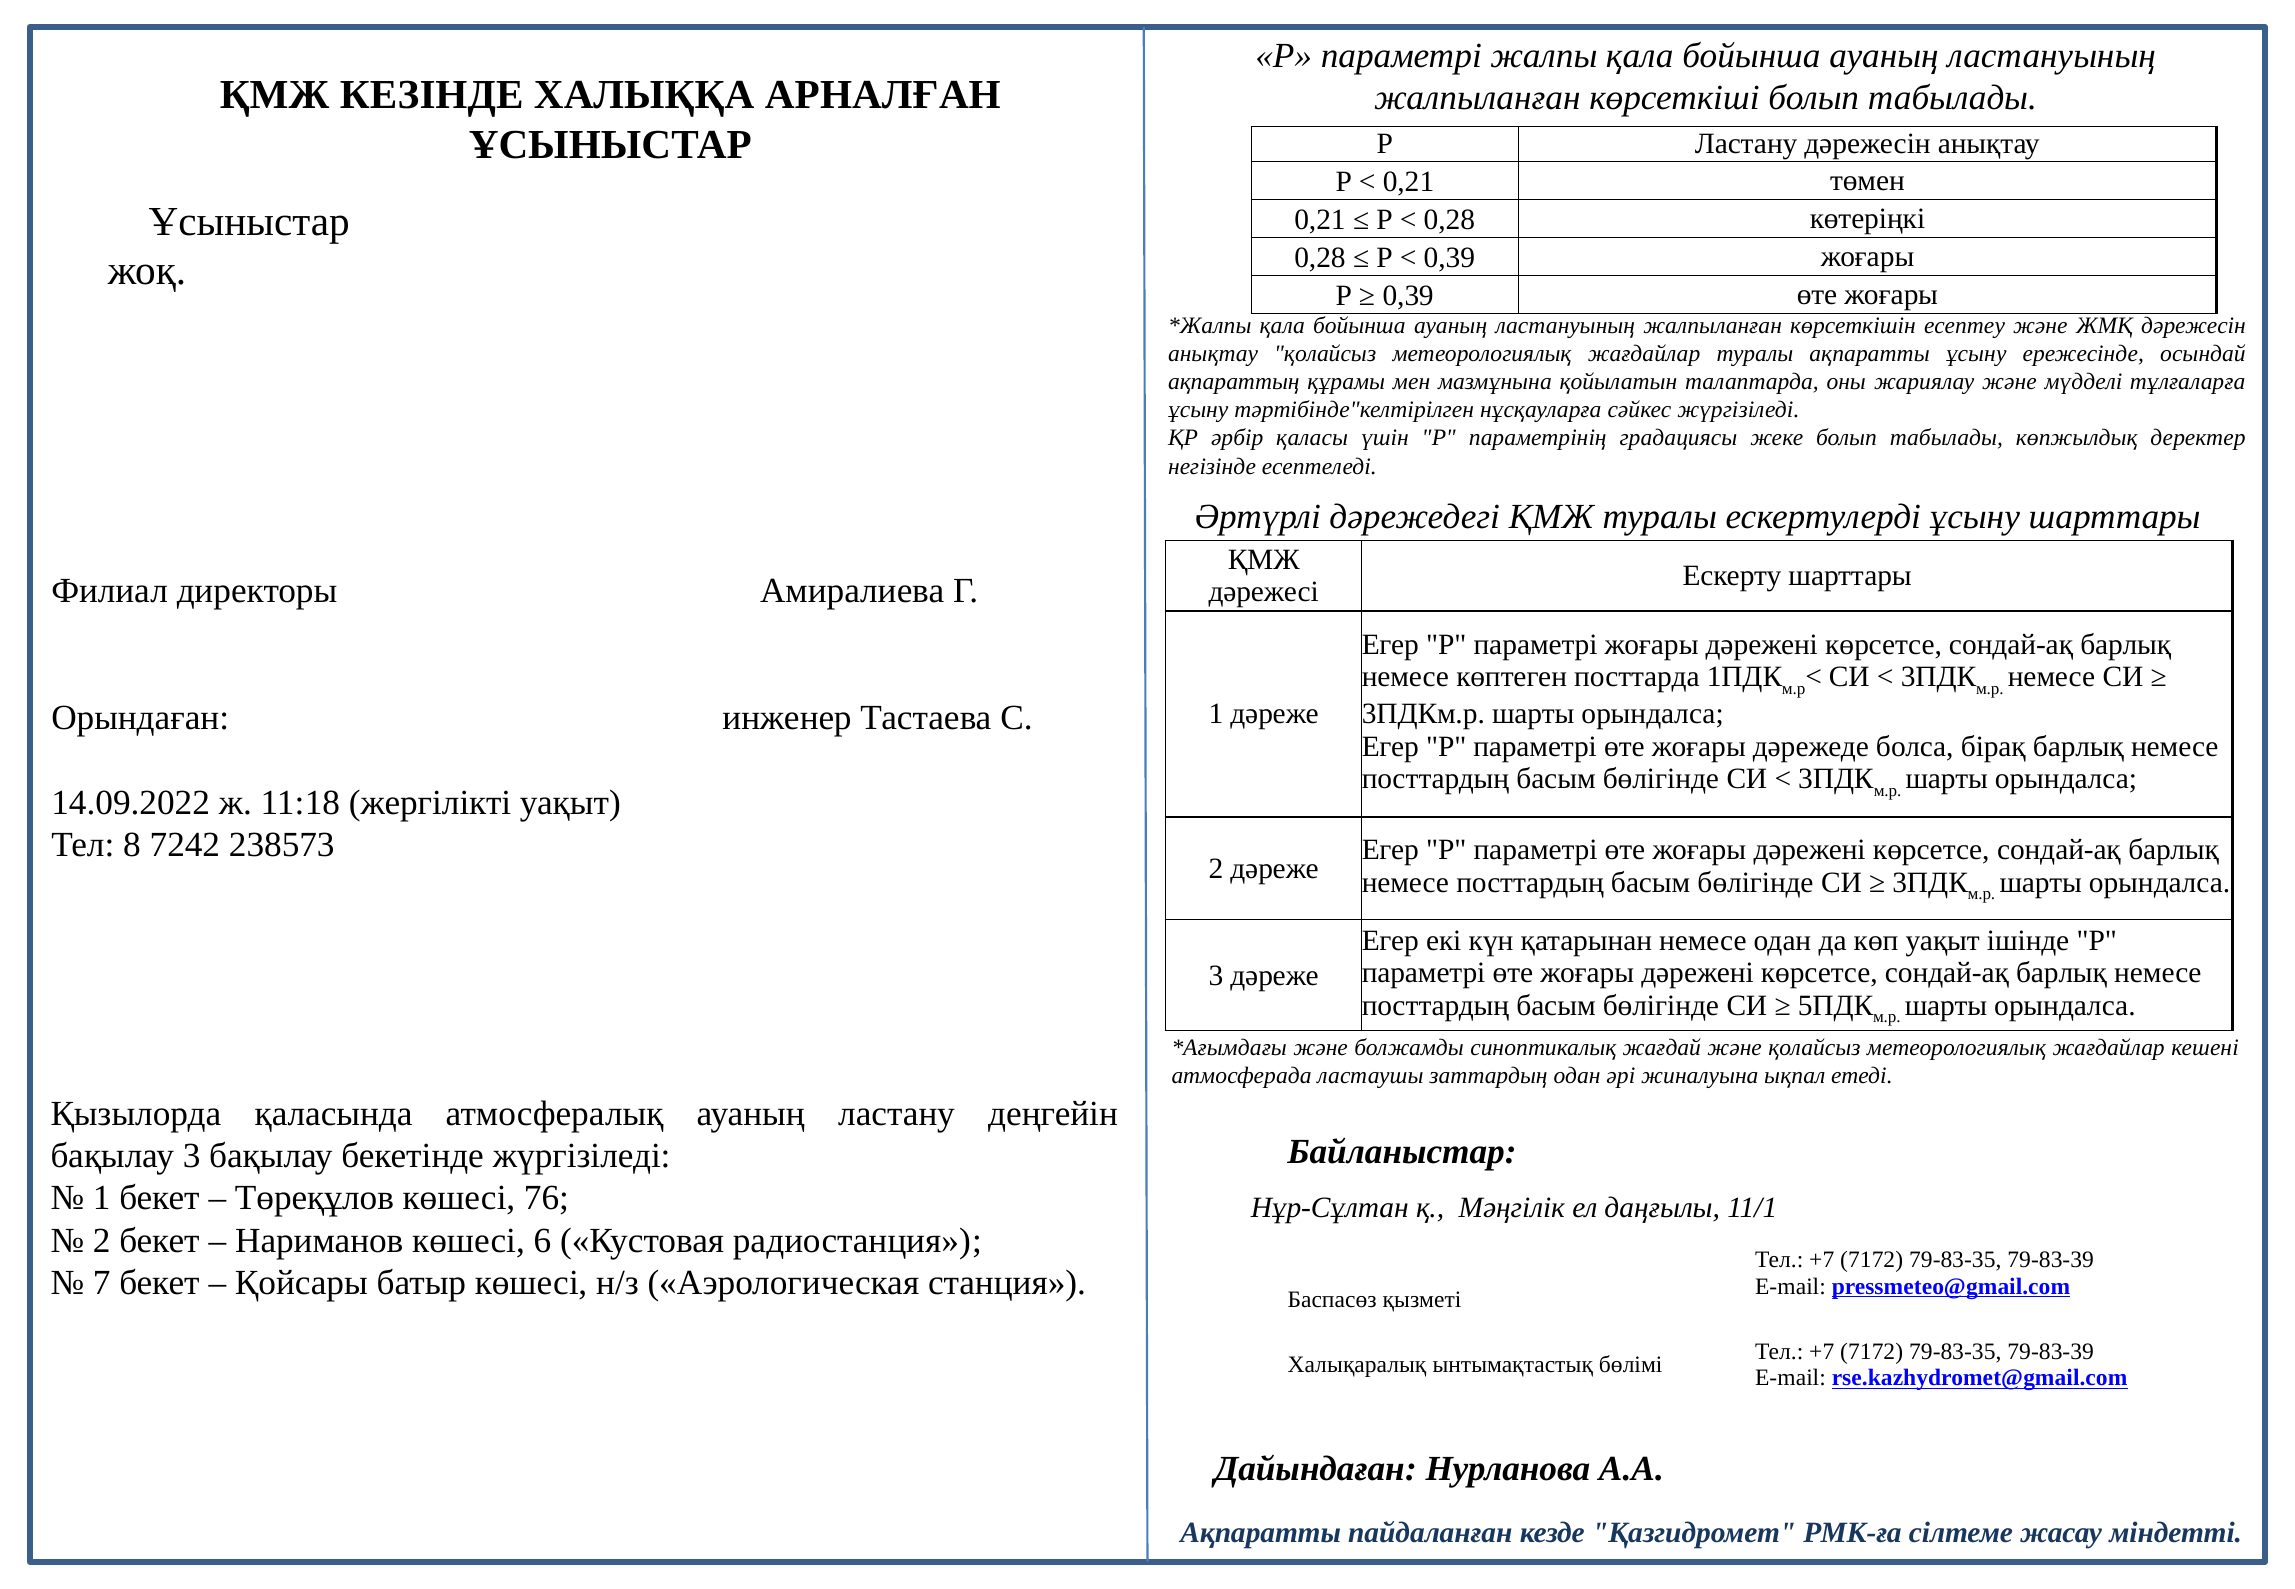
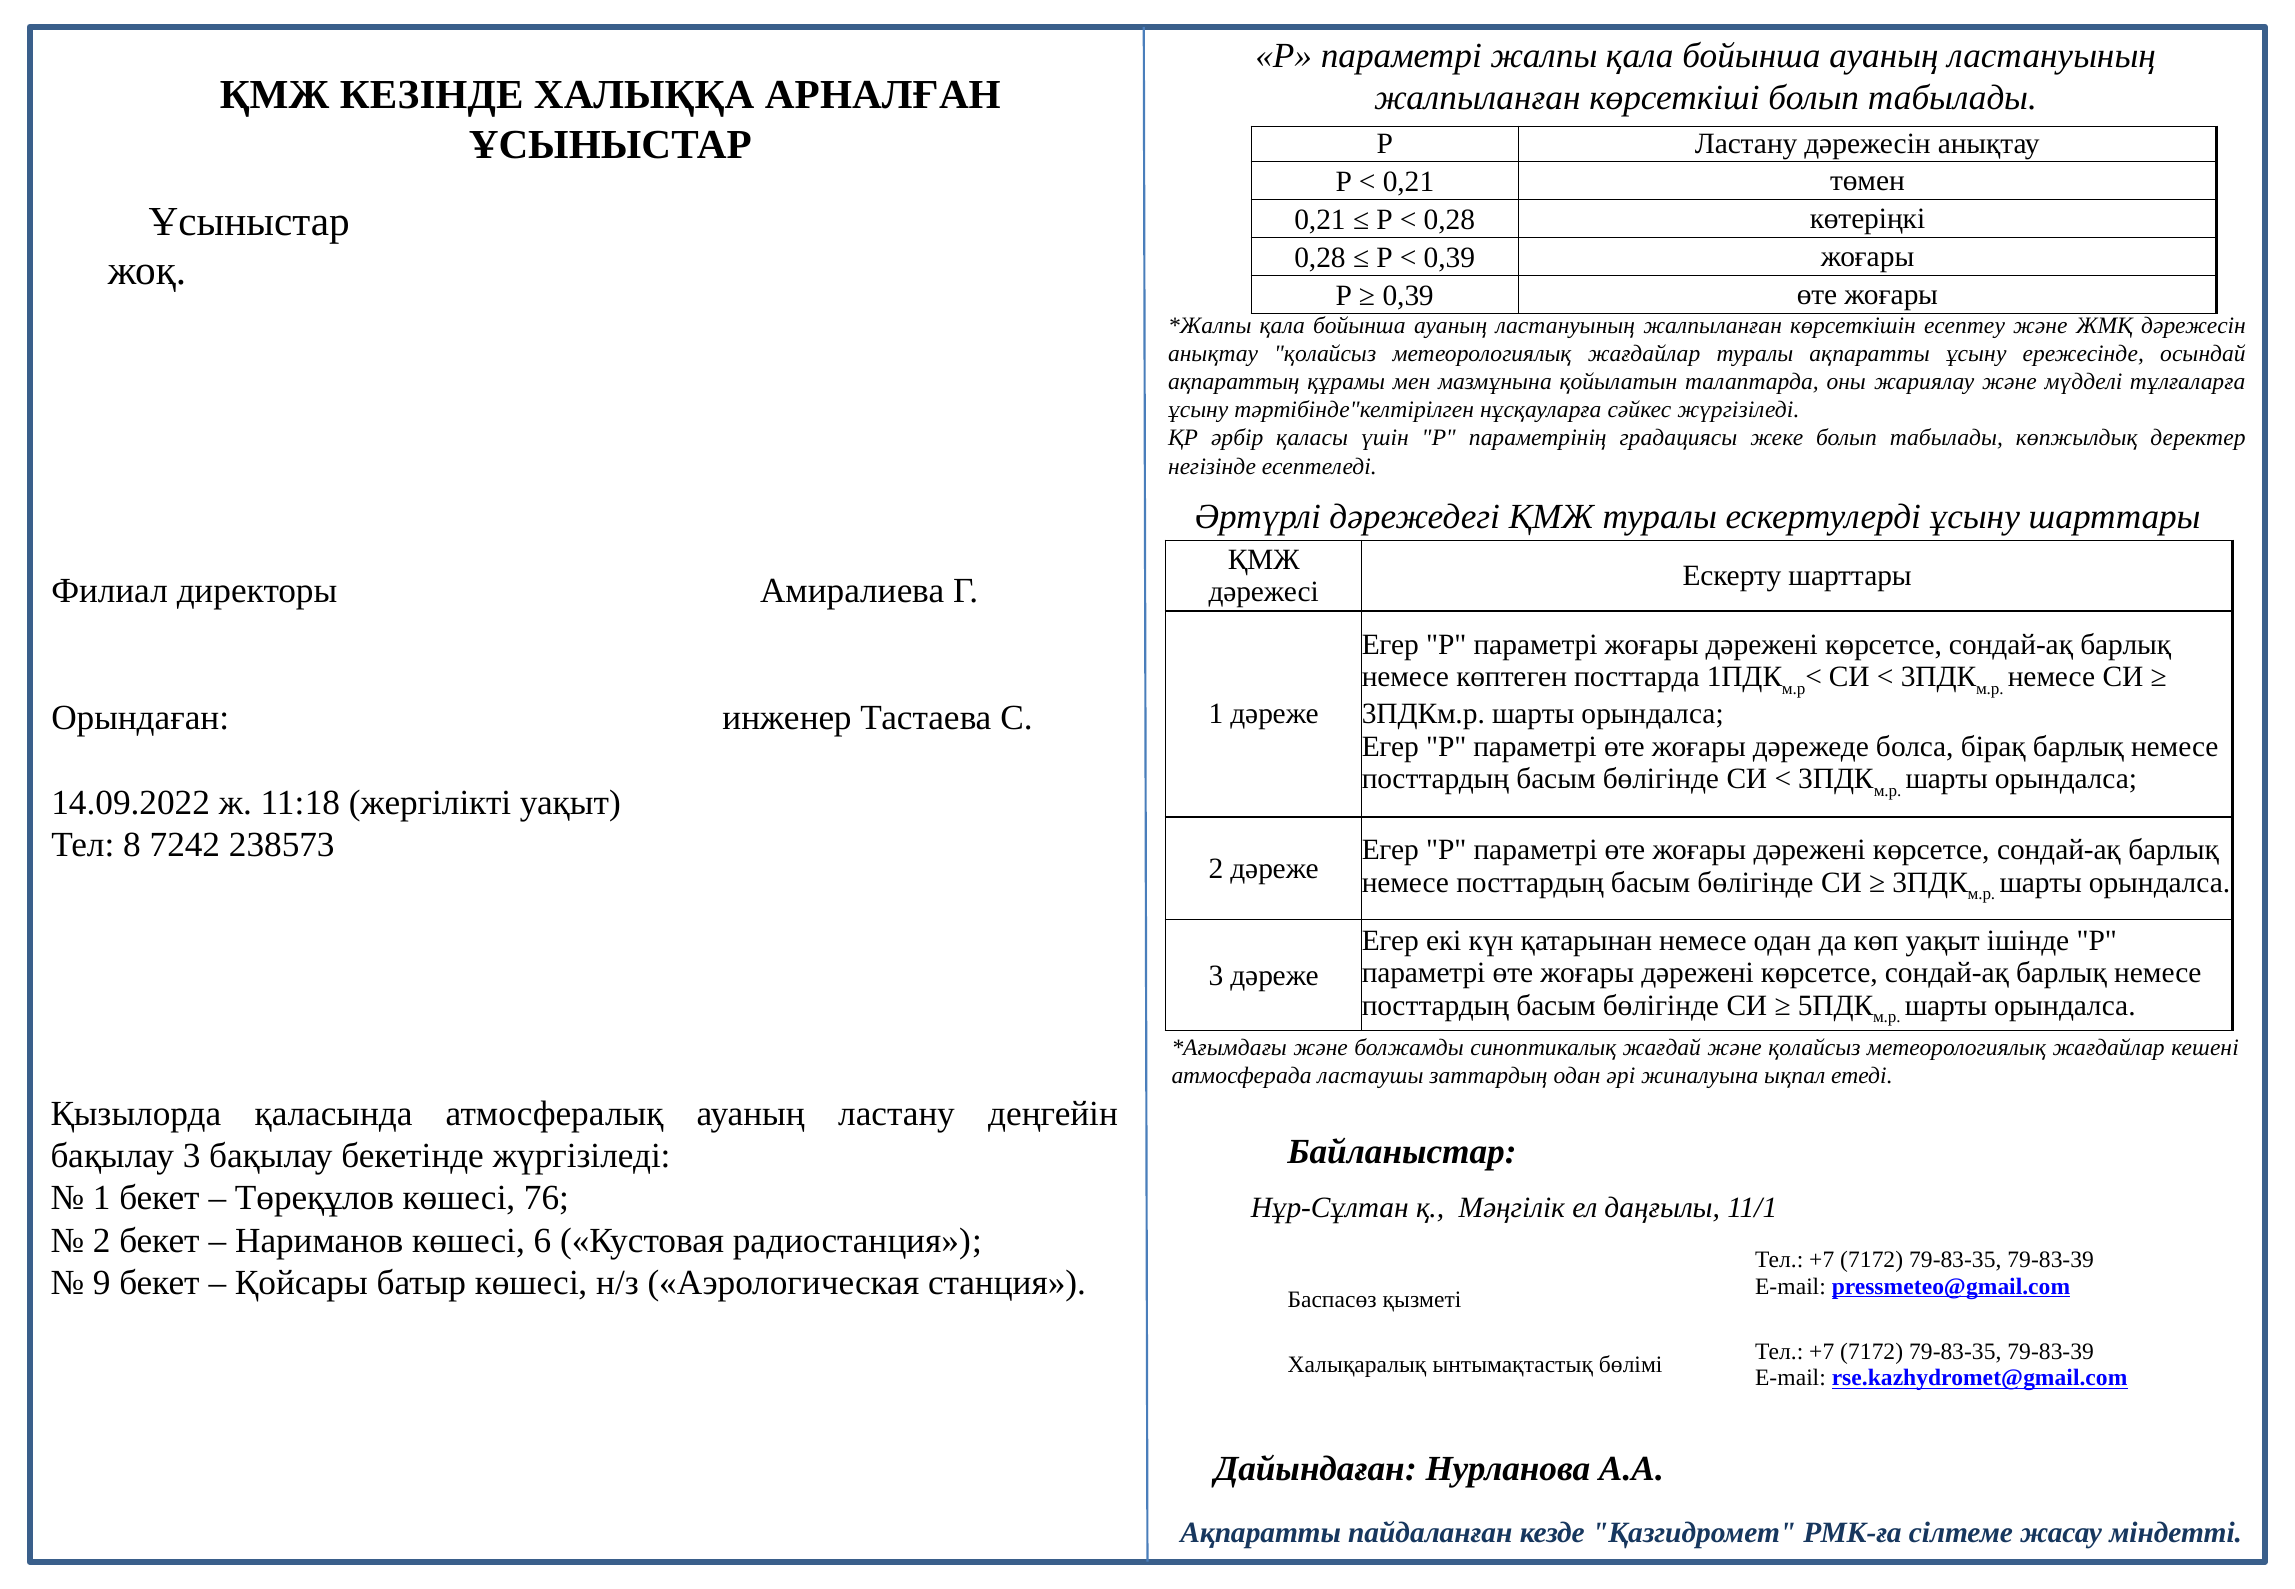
7: 7 -> 9 (102, 1283)
